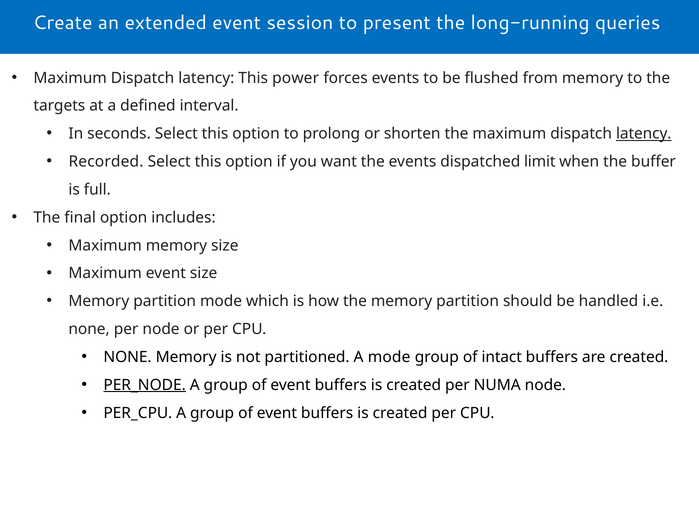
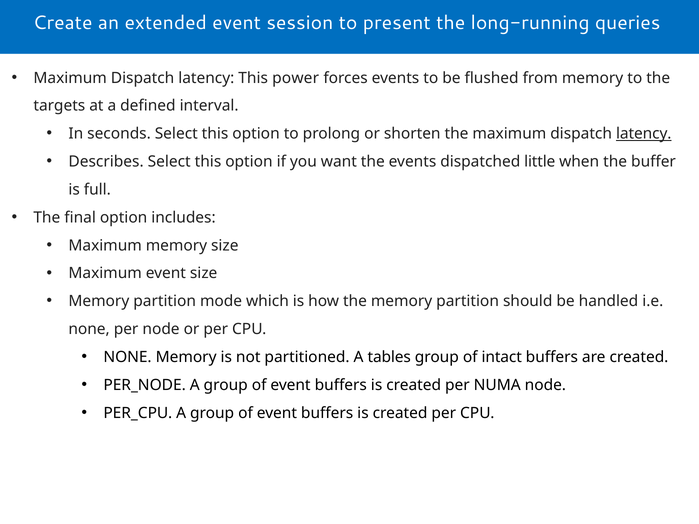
Recorded: Recorded -> Describes (106, 162)
limit: limit -> little (540, 162)
A mode: mode -> tables (389, 357)
PER_NODE underline: present -> none (145, 385)
